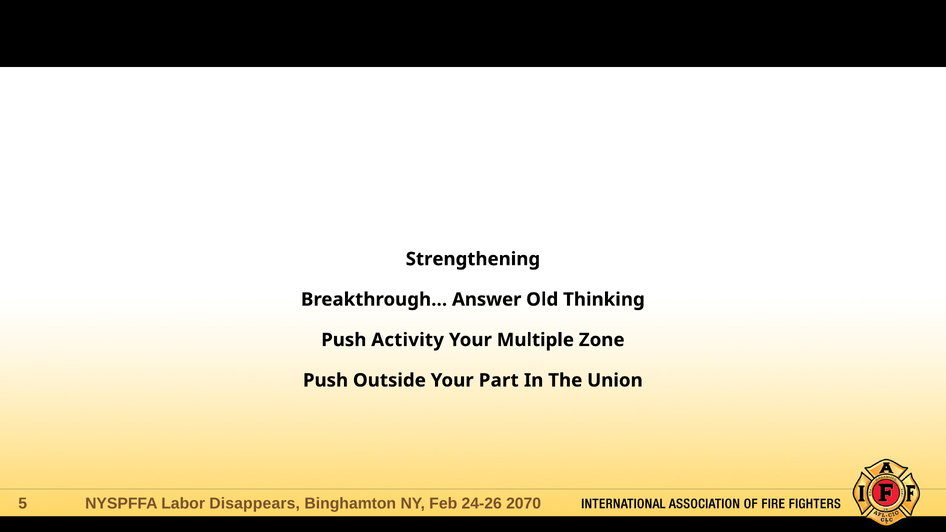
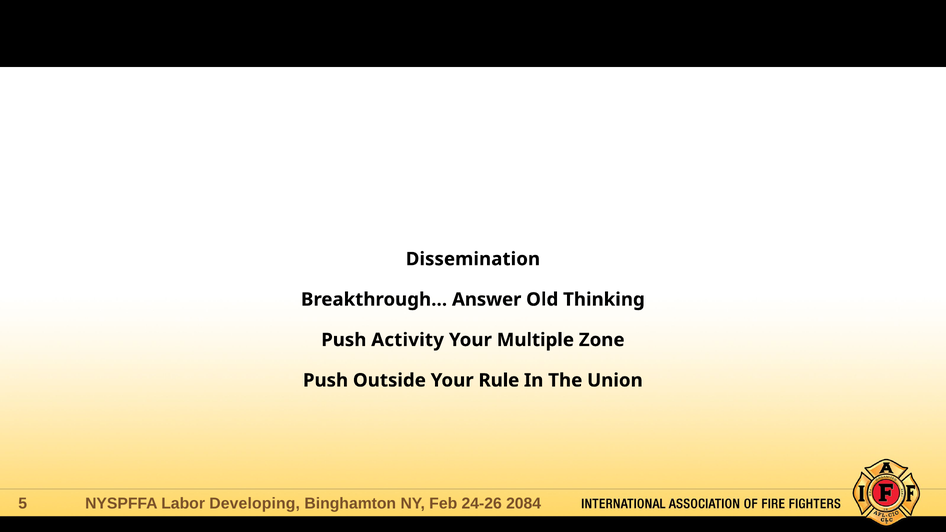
Strengthening: Strengthening -> Dissemination (473, 259)
Part: Part -> Rule (499, 380)
Disappears: Disappears -> Developing (255, 504)
2070: 2070 -> 2084 (524, 504)
